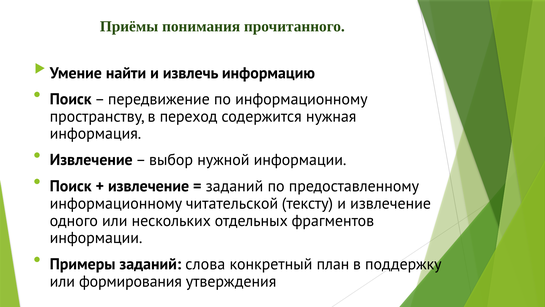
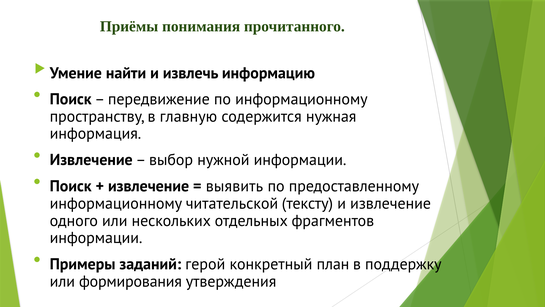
переход: переход -> главную (188, 116)
заданий: заданий -> выявить (234, 186)
слова: слова -> герой (205, 264)
